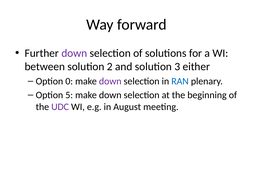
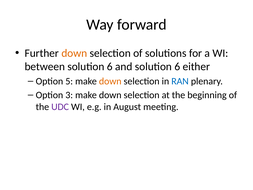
down colour: purple -> orange (74, 53)
between solution 2: 2 -> 6 (110, 67)
and solution 3: 3 -> 6 (177, 67)
0: 0 -> 5 (69, 81)
down colour: purple -> orange (110, 81)
5: 5 -> 3 (69, 95)
